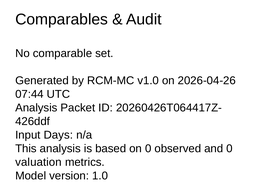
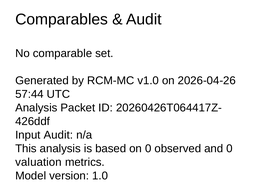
07:44: 07:44 -> 57:44 (29, 94)
Input Days: Days -> Audit (58, 135)
